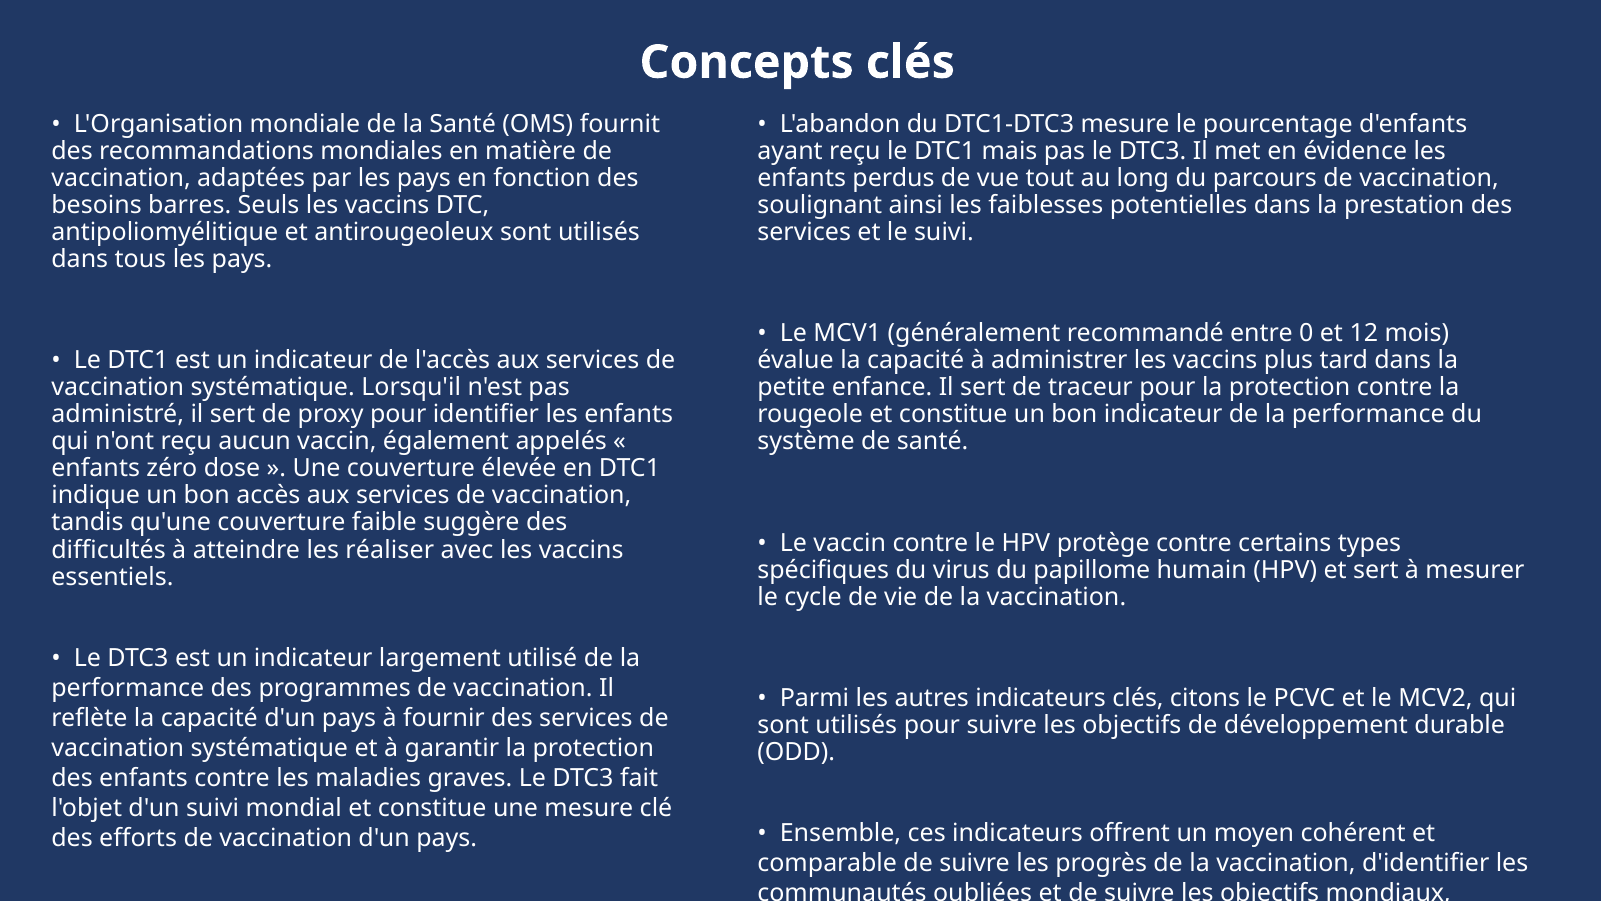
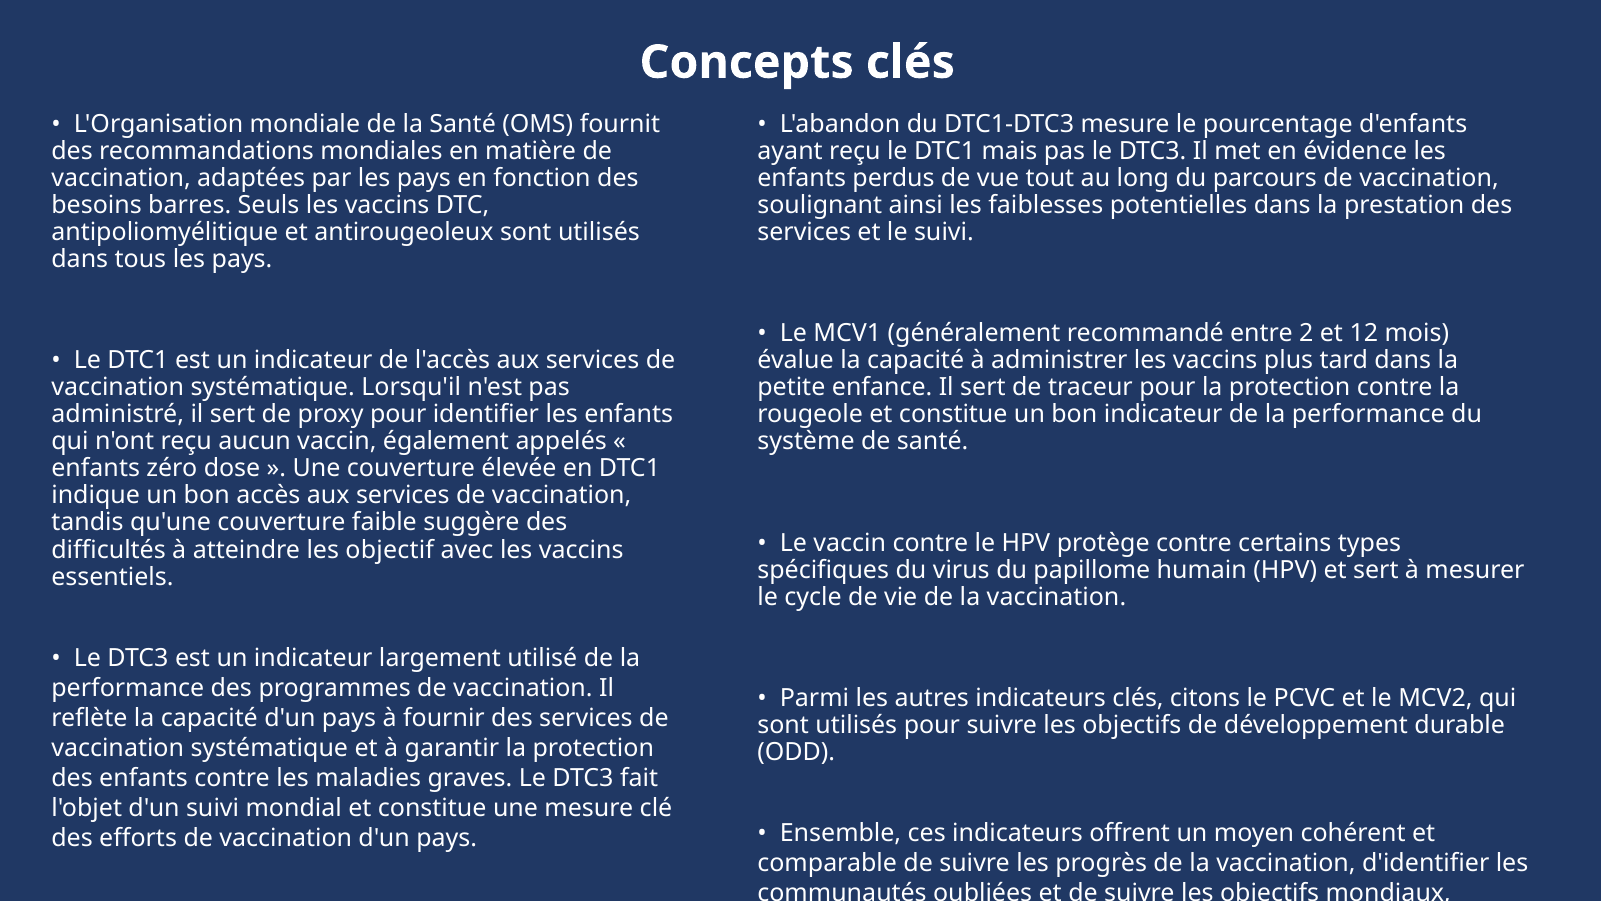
0: 0 -> 2 (1306, 333)
réaliser: réaliser -> objectif (390, 550)
